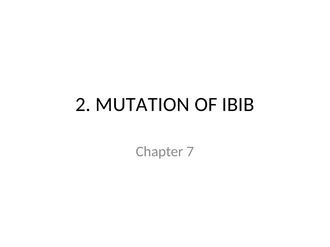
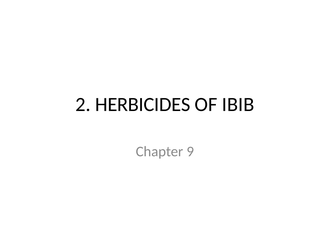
MUTATION: MUTATION -> HERBICIDES (143, 105)
7: 7 -> 9 (190, 152)
